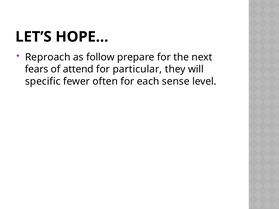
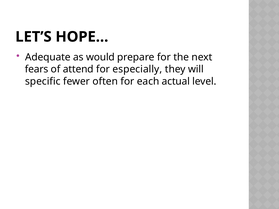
Reproach: Reproach -> Adequate (48, 57)
follow: follow -> would (100, 57)
particular: particular -> especially (137, 69)
sense: sense -> actual (176, 81)
